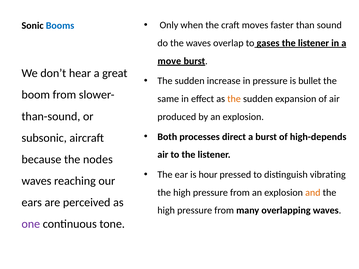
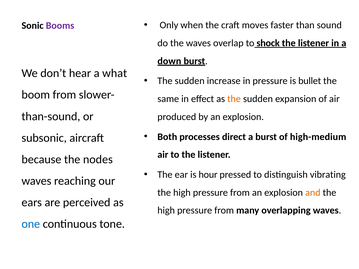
Booms colour: blue -> purple (60, 26)
gases: gases -> shock (268, 43)
move: move -> down (169, 61)
great: great -> what (115, 73)
high-depends: high-depends -> high-medium (318, 137)
one colour: purple -> blue (31, 224)
